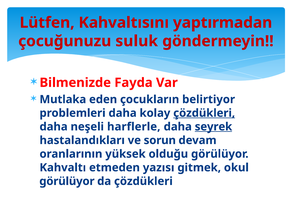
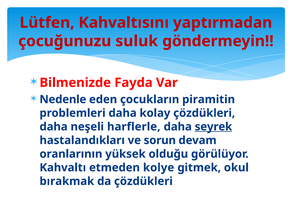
Mutlaka: Mutlaka -> Nedenle (63, 99)
belirtiyor: belirtiyor -> piramitin (209, 99)
çözdükleri underline: present -> none (204, 113)
yazısı: yazısı -> kolye (159, 168)
görülüyor: görülüyor -> bırakmak (67, 181)
